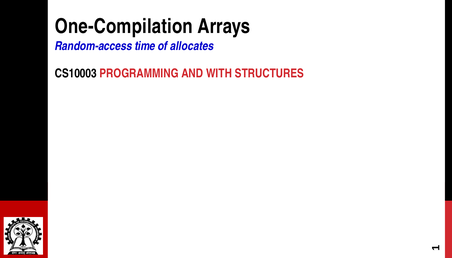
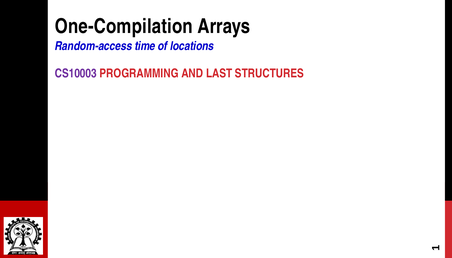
allocates: allocates -> locations (192, 46)
CS10003 colour: black -> purple (76, 74)
WITH: WITH -> LAST (219, 74)
